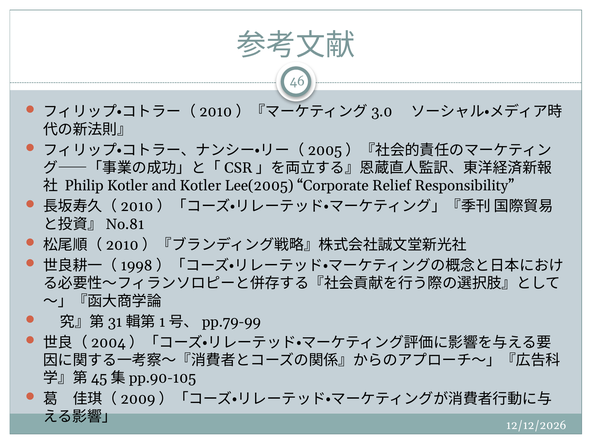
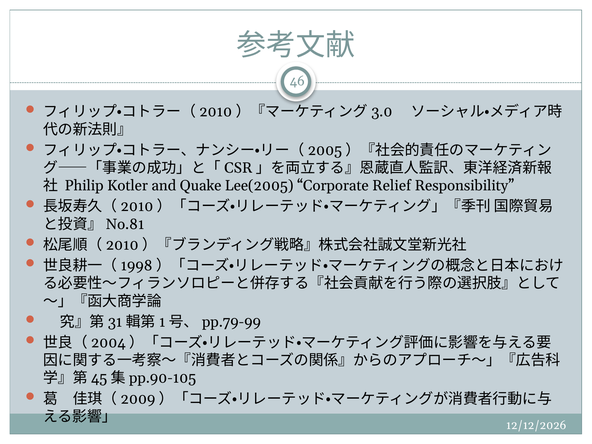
and Kotler: Kotler -> Quake (201, 186)
